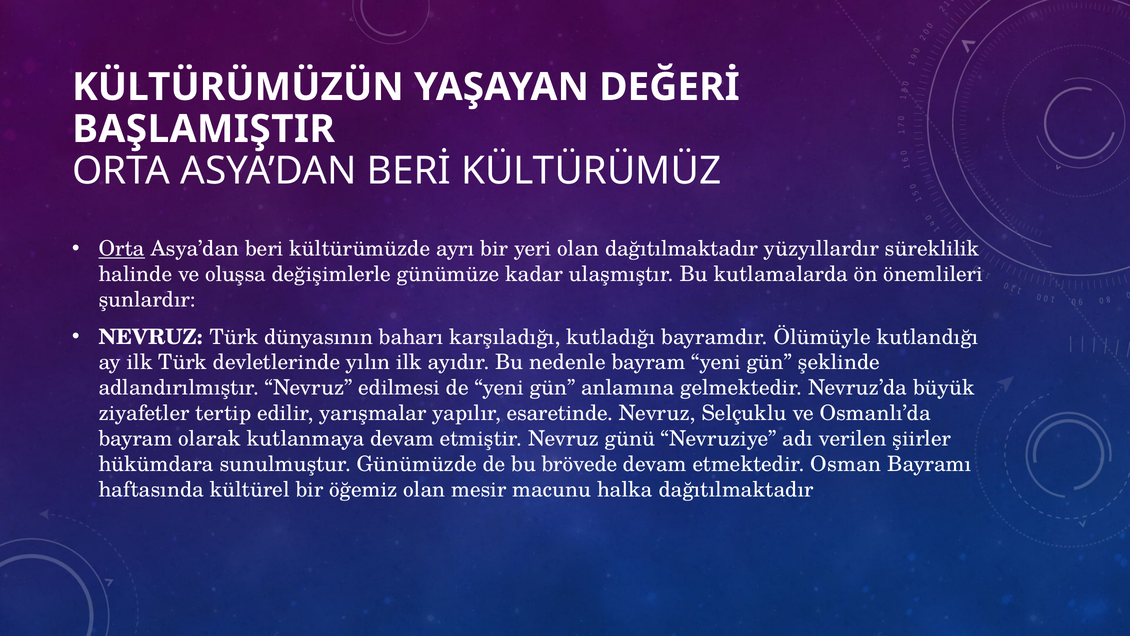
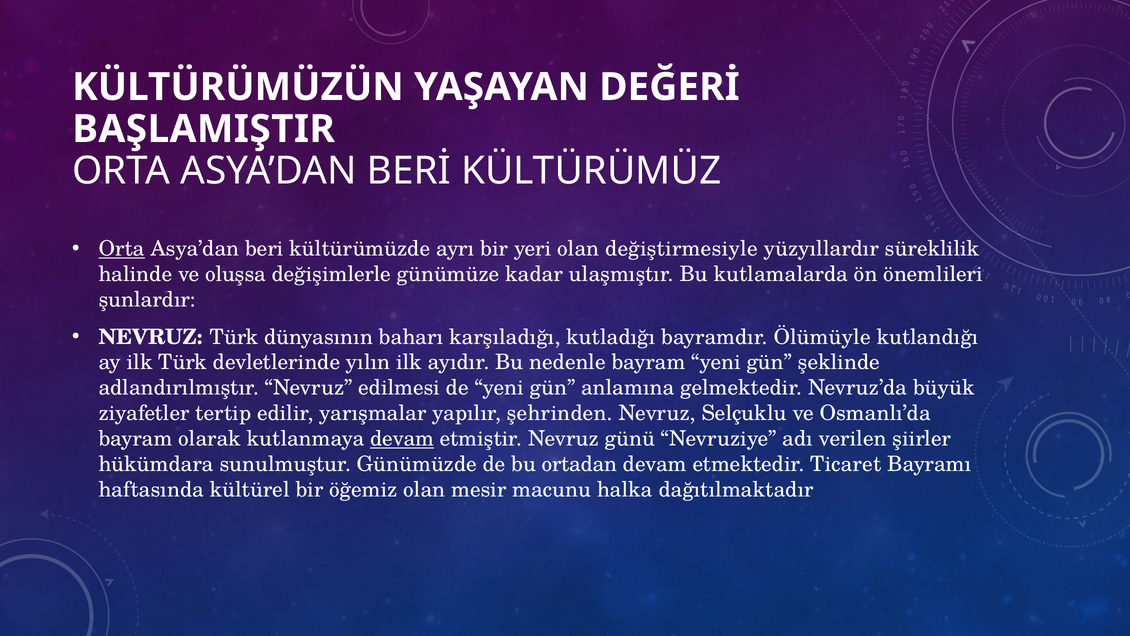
olan dağıtılmaktadır: dağıtılmaktadır -> değiştirmesiyle (681, 249)
esaretinde: esaretinde -> şehrinden (560, 413)
devam underline: none -> present (402, 439)
brövede: brövede -> ortadan (580, 464)
Osman: Osman -> Ticaret (846, 464)
